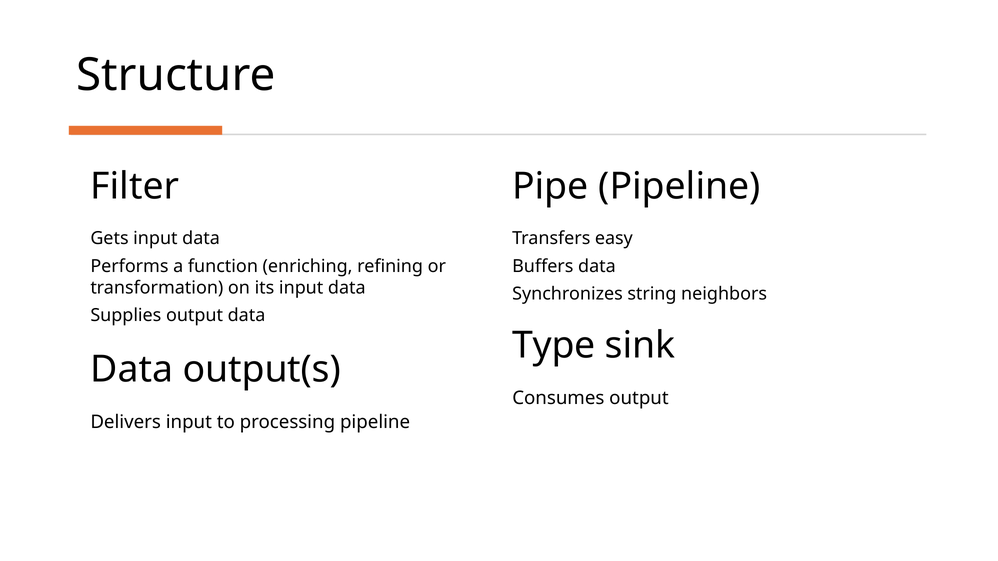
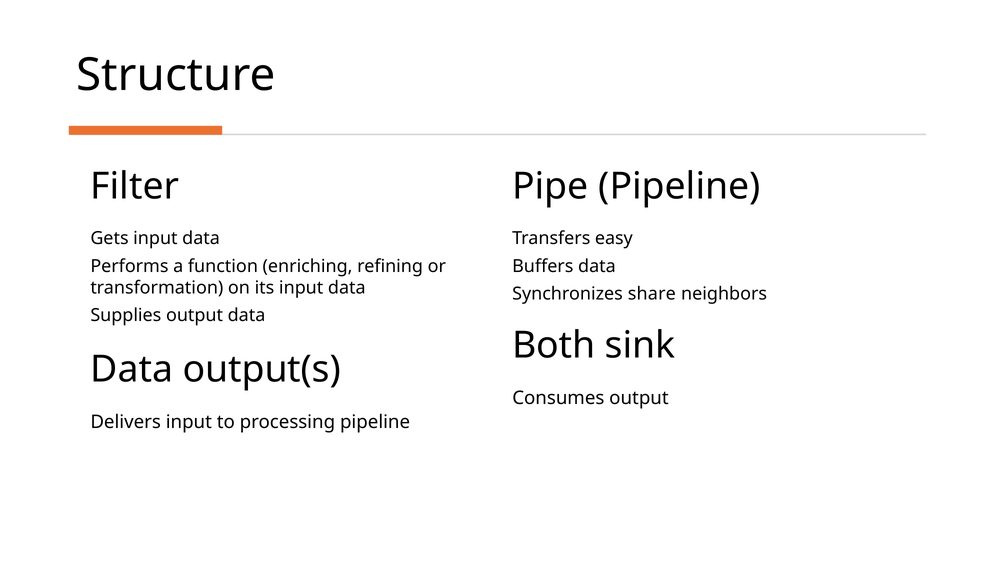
string: string -> share (652, 294)
Type: Type -> Both (554, 346)
